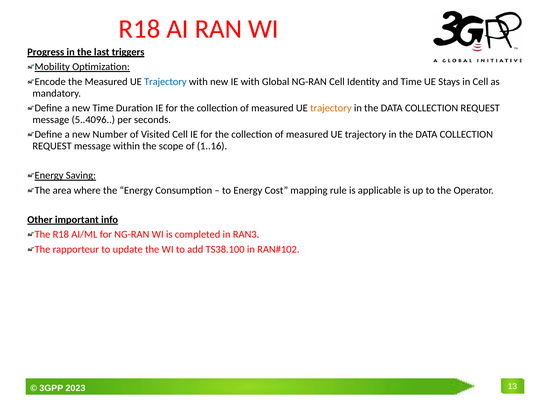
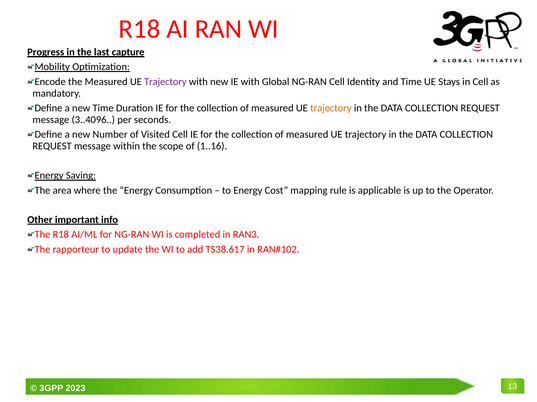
triggers: triggers -> capture (128, 52)
Trajectory colour: blue -> purple (165, 82)
5..4096: 5..4096 -> 3..4096 (93, 120)
TS38.100: TS38.100 -> TS38.617 (225, 250)
